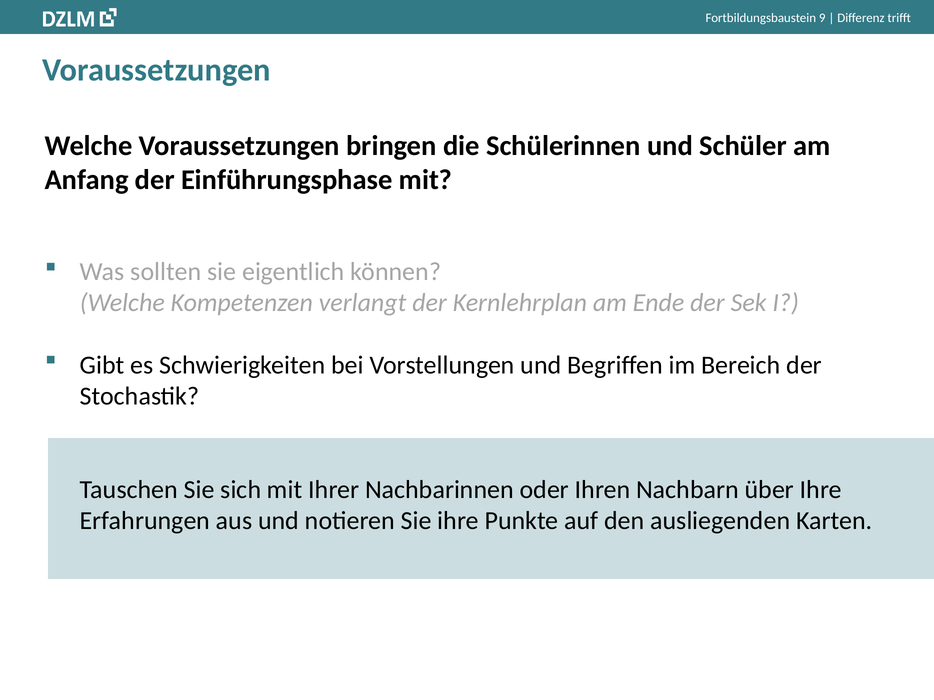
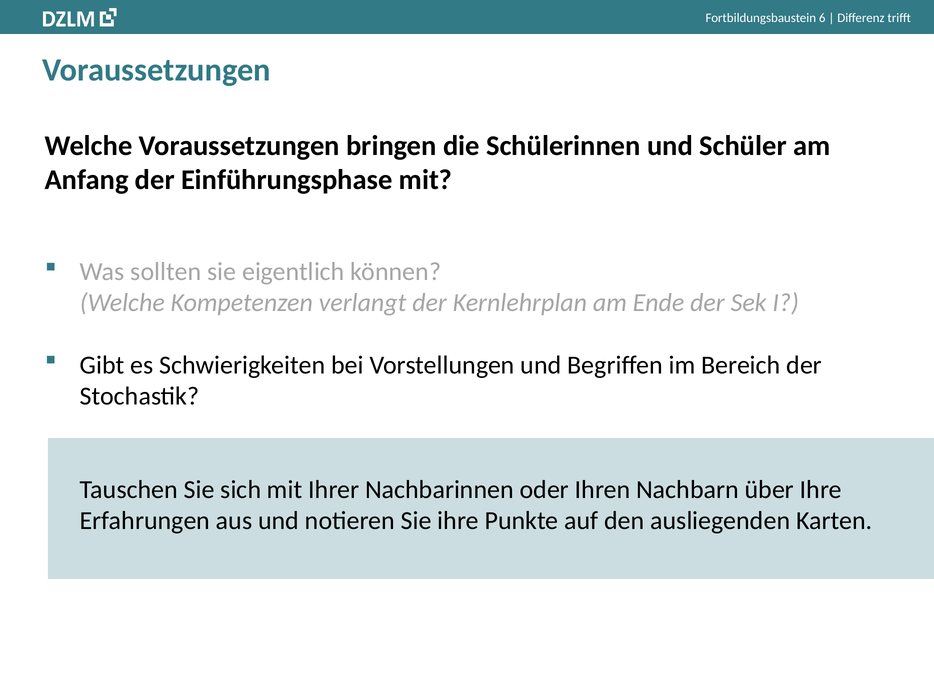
9: 9 -> 6 (822, 18)
